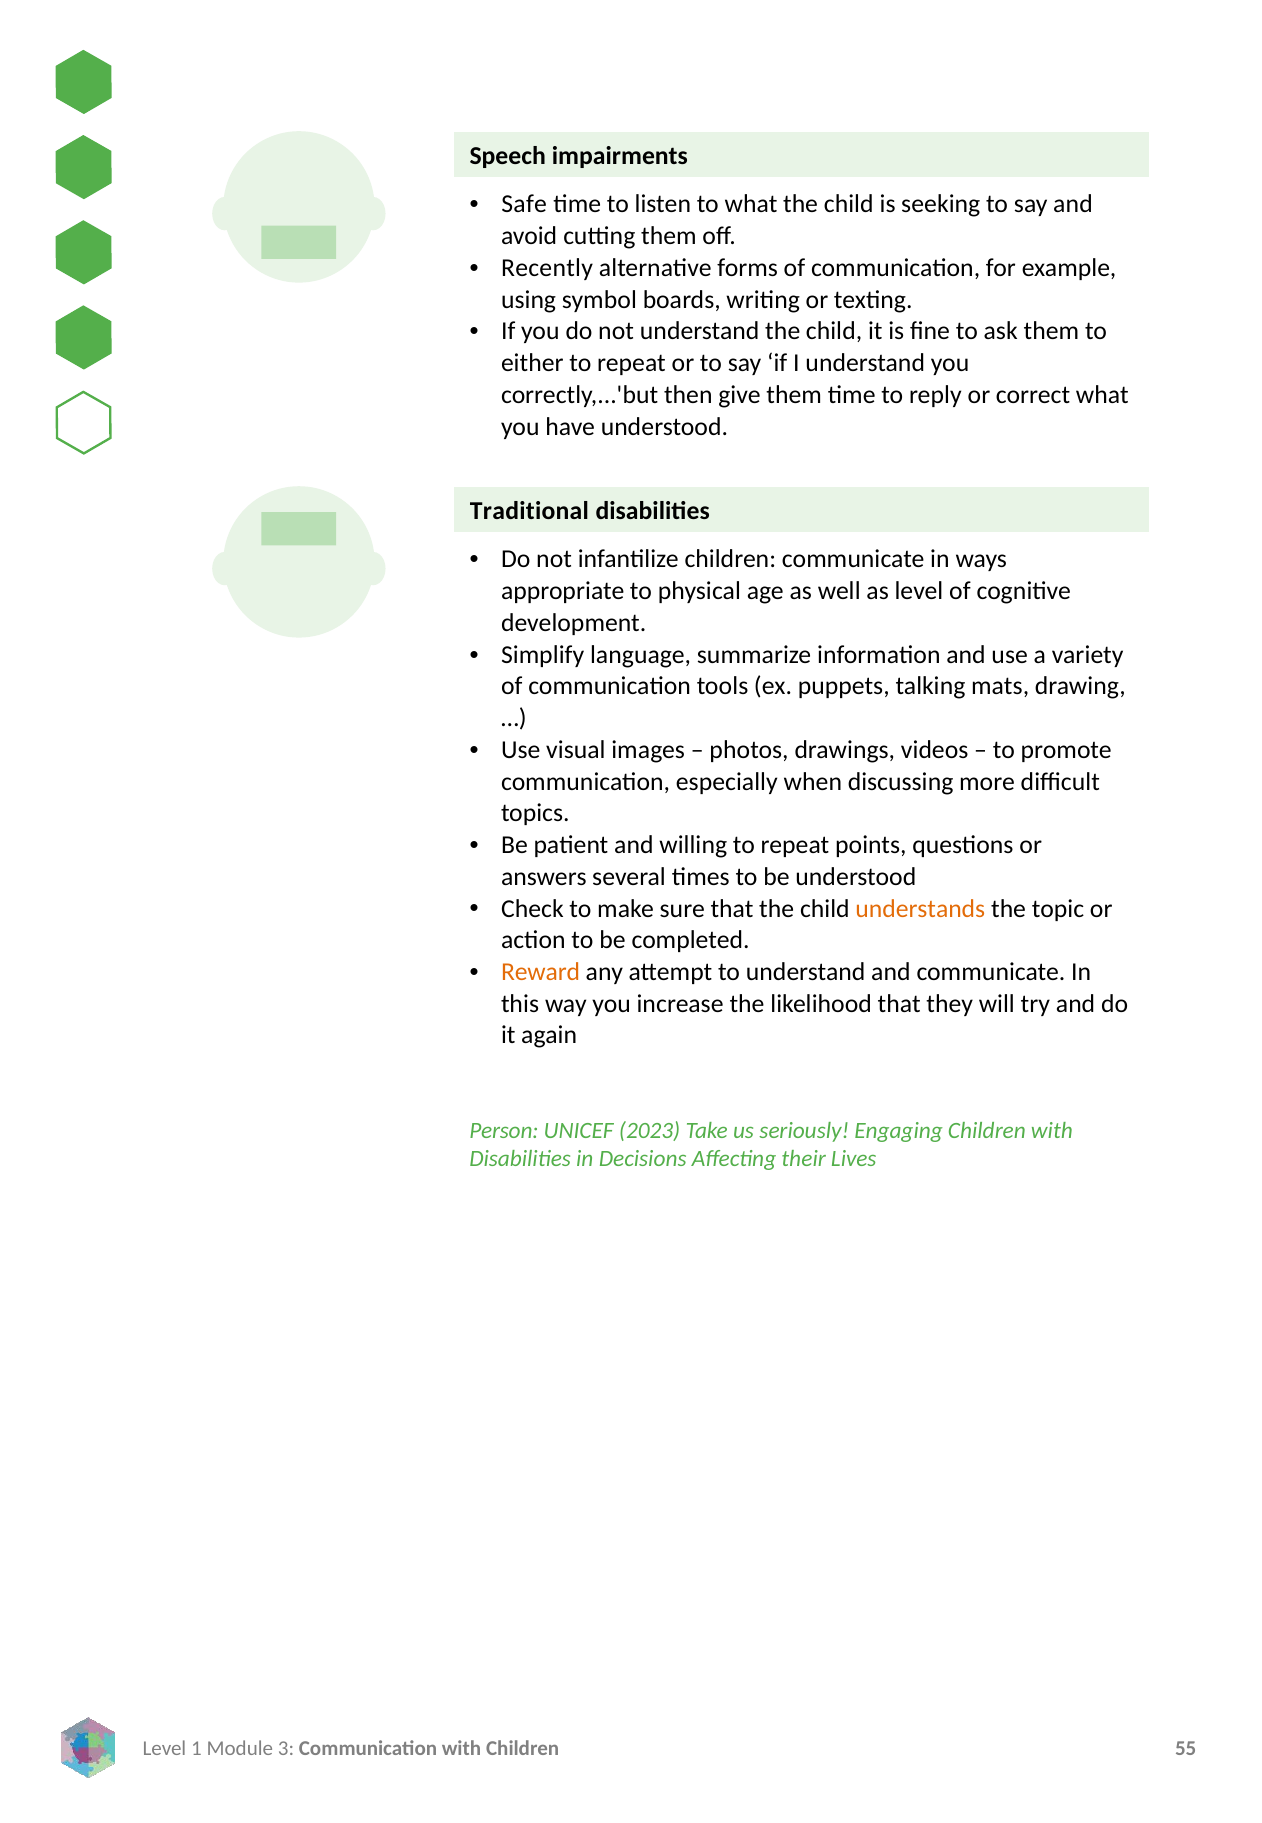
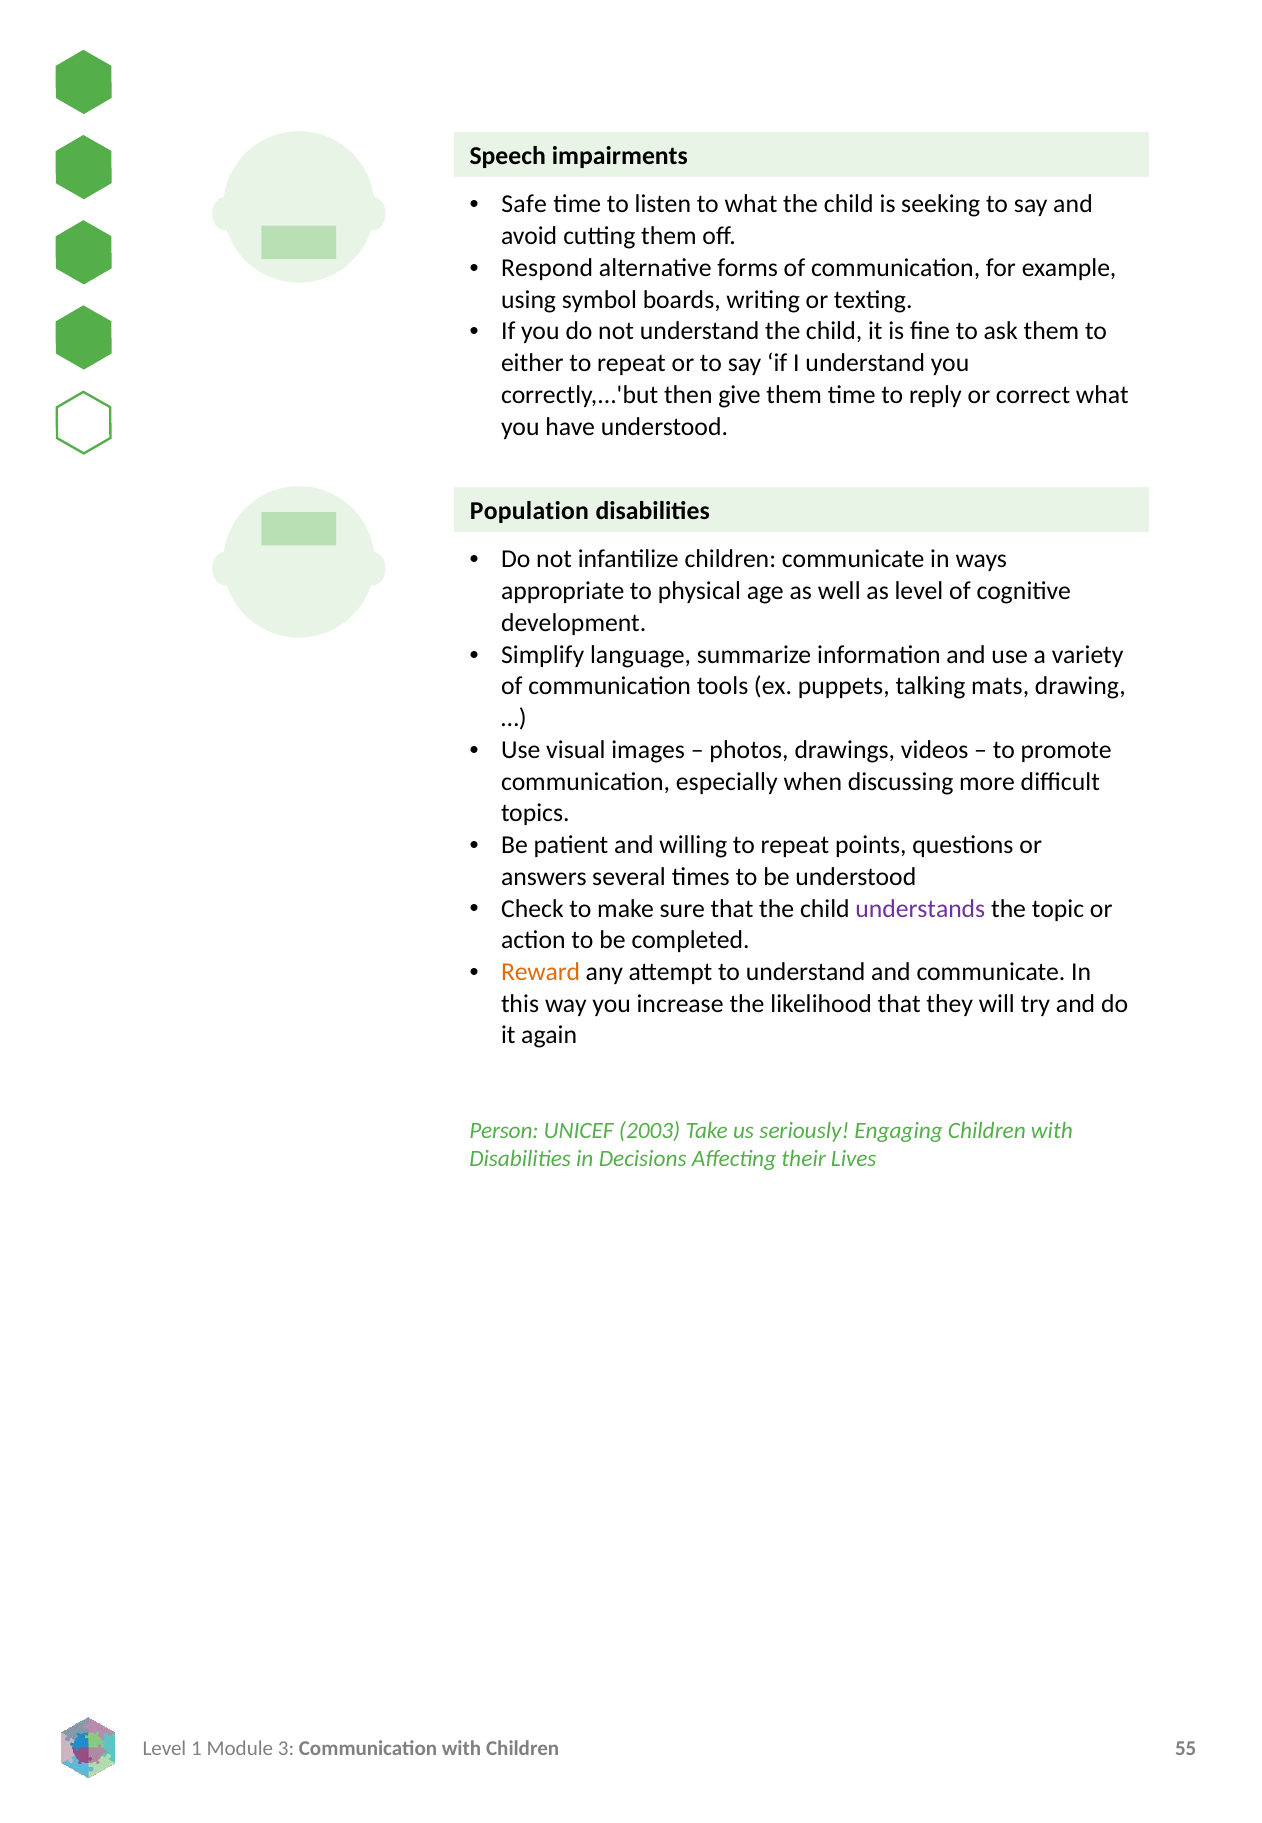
Recently: Recently -> Respond (547, 268)
Traditional: Traditional -> Population (529, 511)
understands colour: orange -> purple (920, 909)
2023: 2023 -> 2003 (650, 1130)
